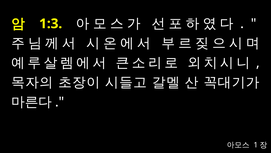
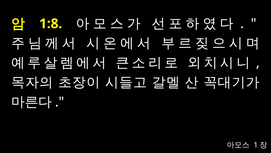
1:3: 1:3 -> 1:8 (51, 24)
